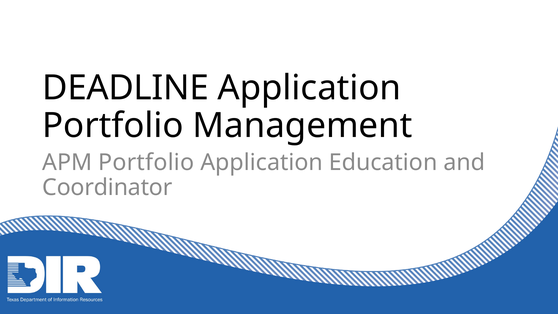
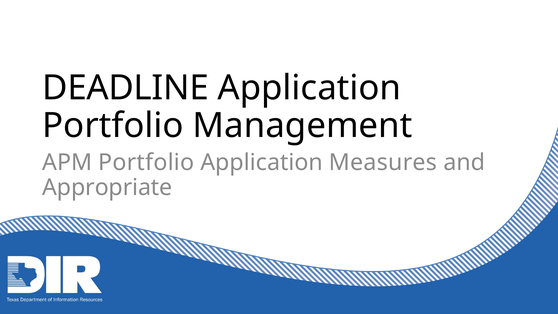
Education: Education -> Measures (383, 162)
Coordinator: Coordinator -> Appropriate (107, 187)
